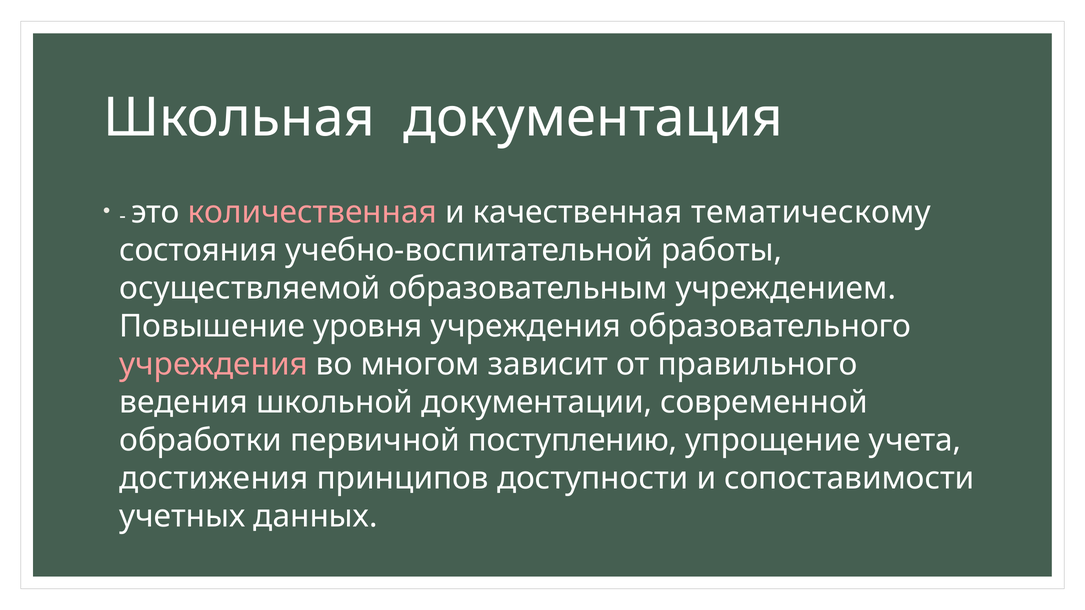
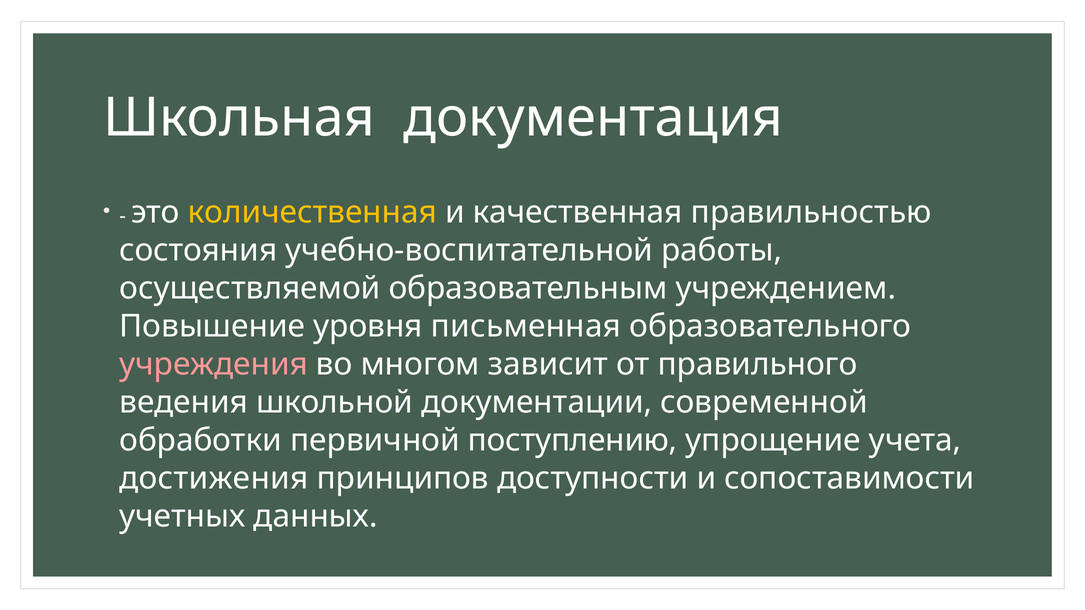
количественная colour: pink -> yellow (312, 212)
тематическому: тематическому -> правильностью (811, 212)
уровня учреждения: учреждения -> письменная (526, 326)
